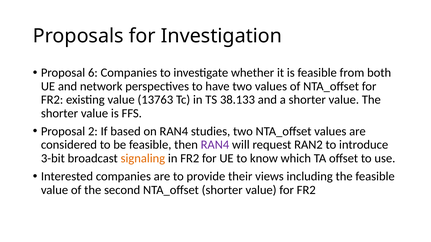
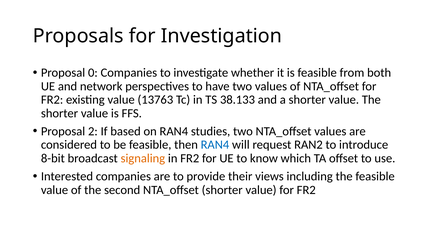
6: 6 -> 0 (93, 73)
RAN4 colour: purple -> blue (215, 145)
3-bit: 3-bit -> 8-bit (53, 159)
